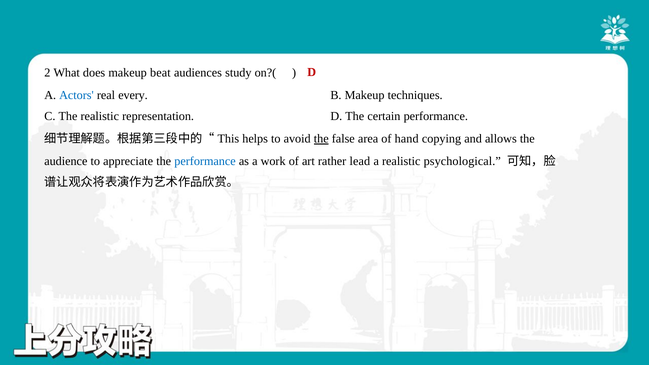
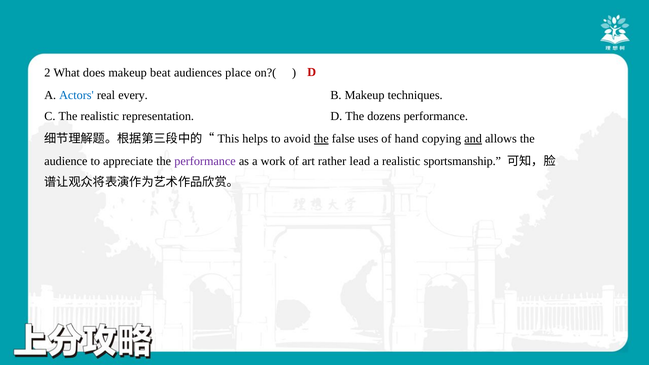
study: study -> place (238, 73)
certain: certain -> dozens (384, 116)
area: area -> uses (368, 139)
and underline: none -> present (473, 139)
performance colour: blue -> purple (205, 161)
psychological: psychological -> sportsmanship (462, 161)
